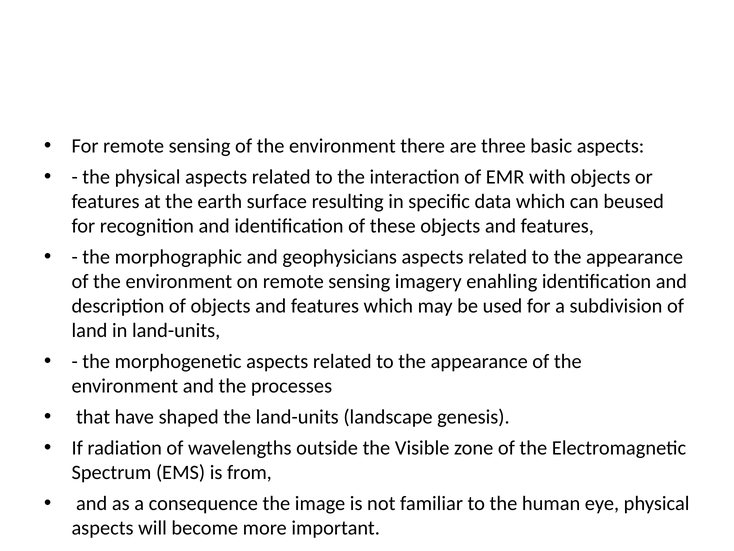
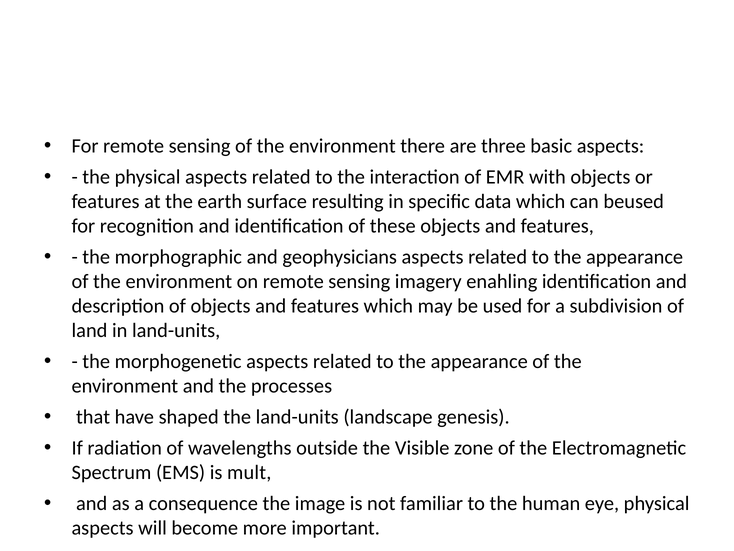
from: from -> mult (249, 472)
